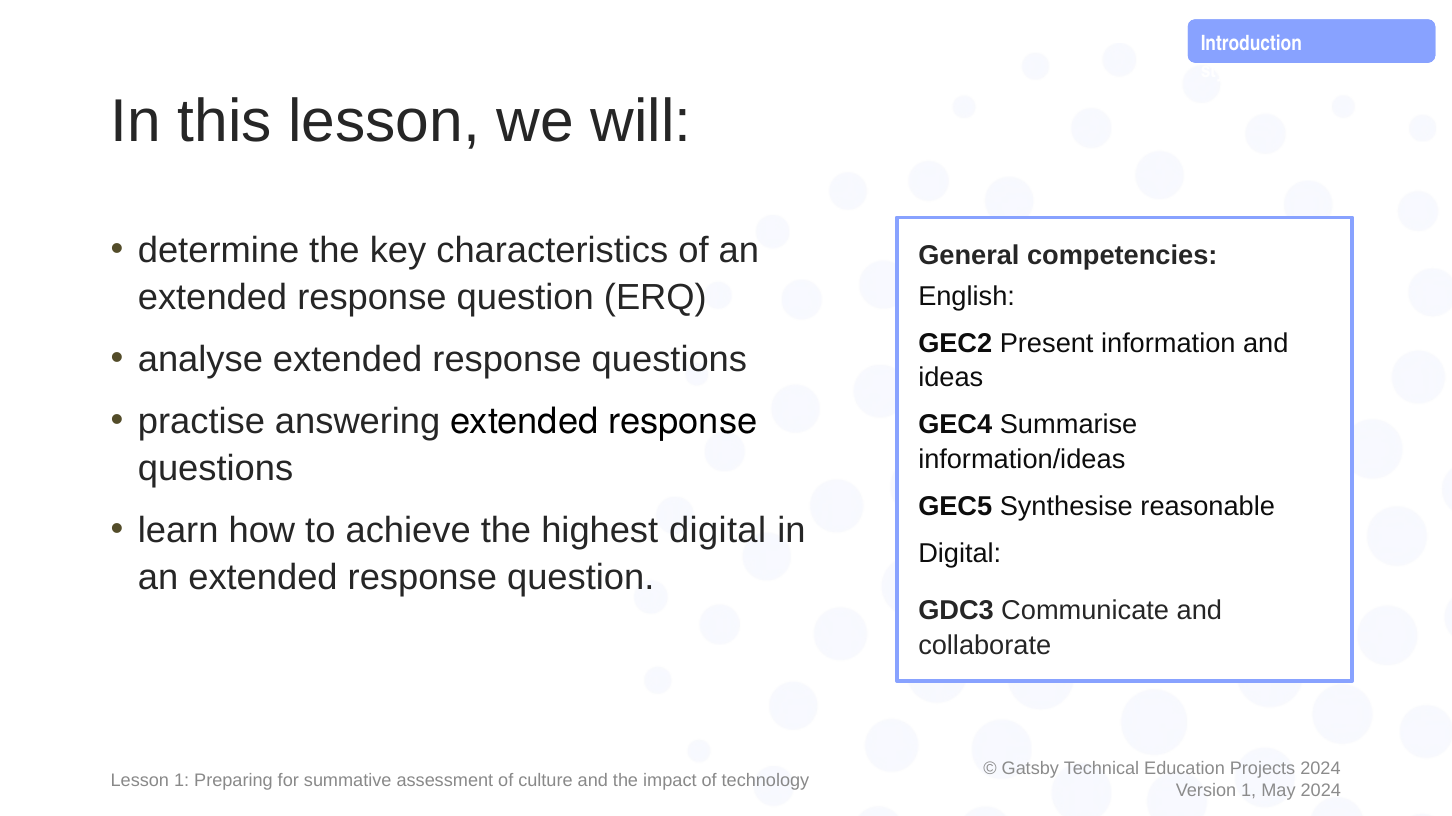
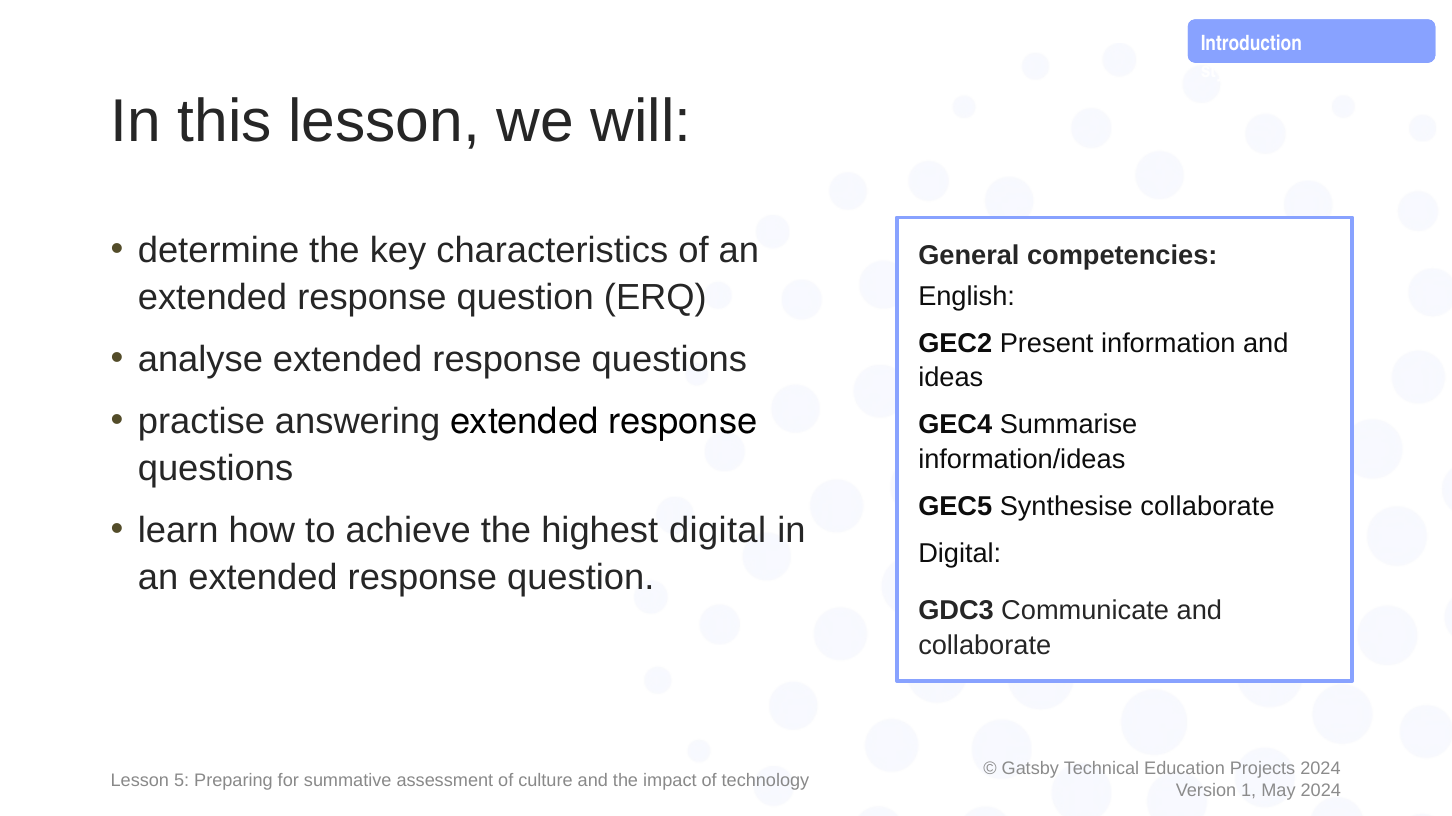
Synthesise reasonable: reasonable -> collaborate (1208, 507)
Lesson 1: 1 -> 5 (182, 781)
